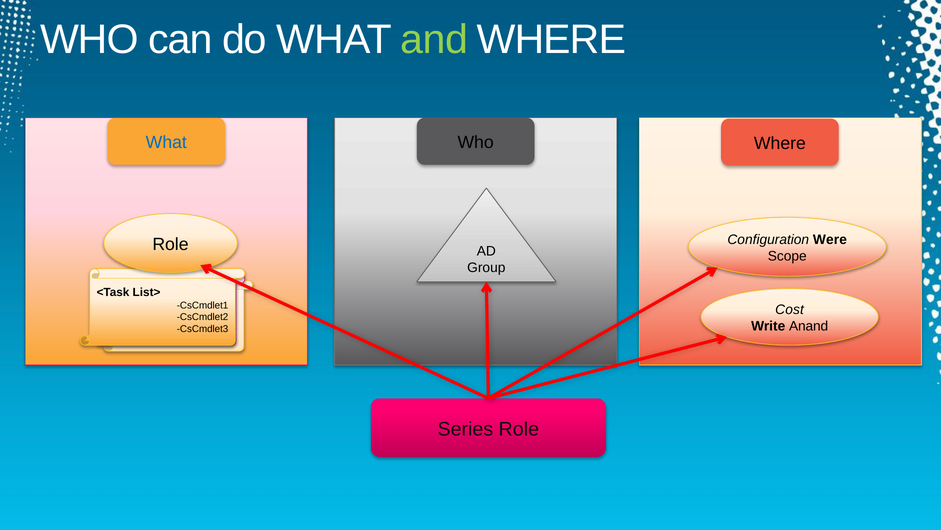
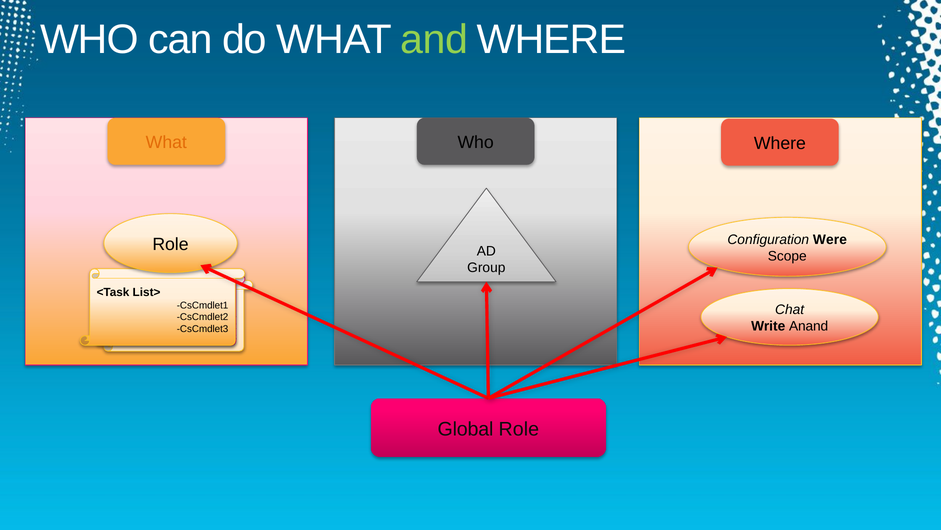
What colour: blue -> orange (166, 142)
Cost: Cost -> Chat (790, 309)
Series: Series -> Global (465, 429)
